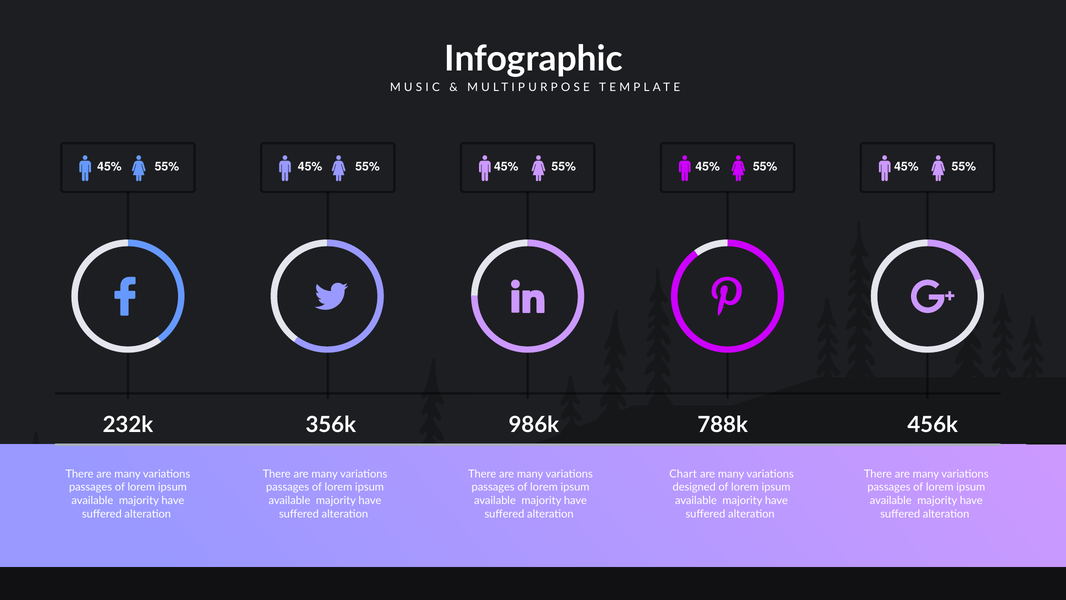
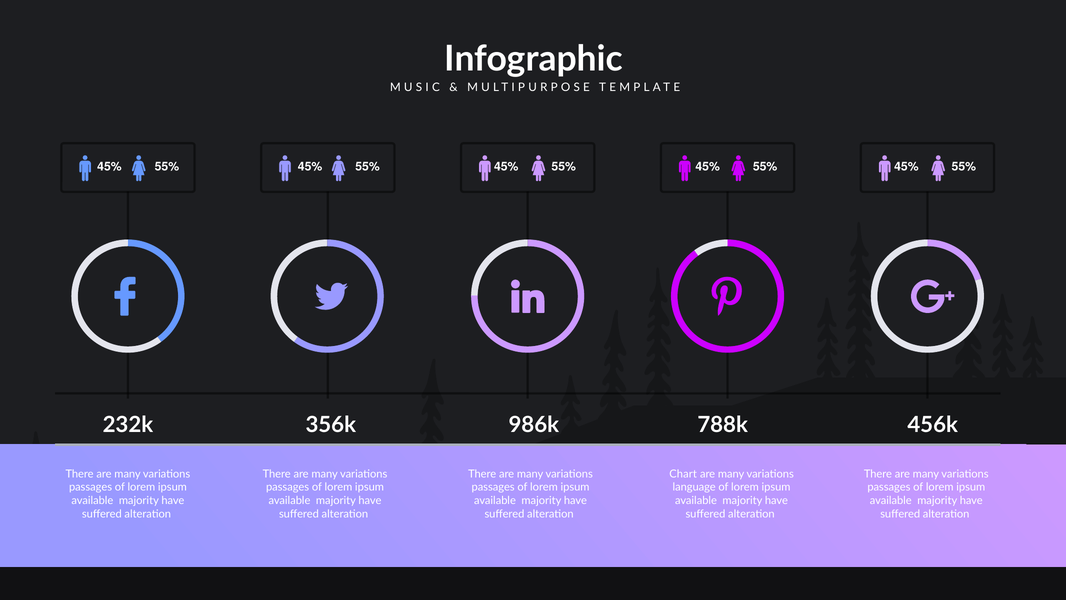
designed: designed -> language (694, 487)
